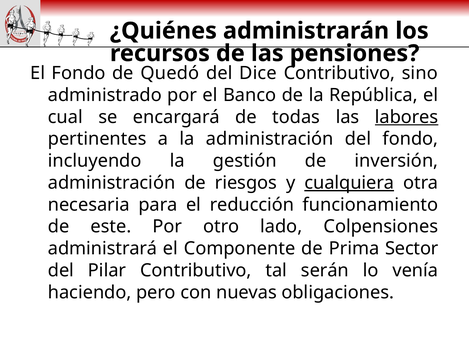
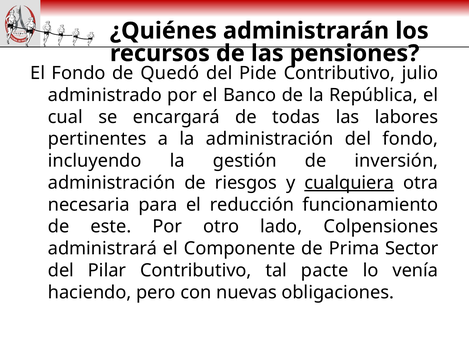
Dice: Dice -> Pide (258, 73)
sino: sino -> julio (420, 73)
labores underline: present -> none (407, 117)
serán: serán -> pacte (325, 270)
